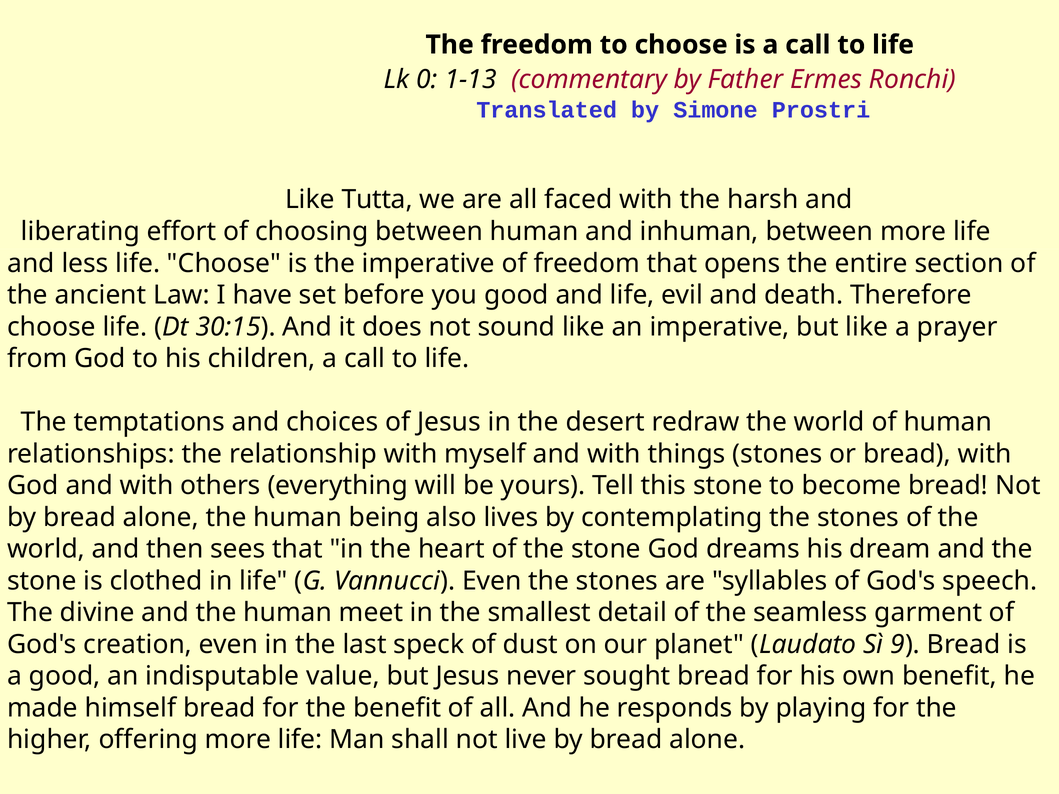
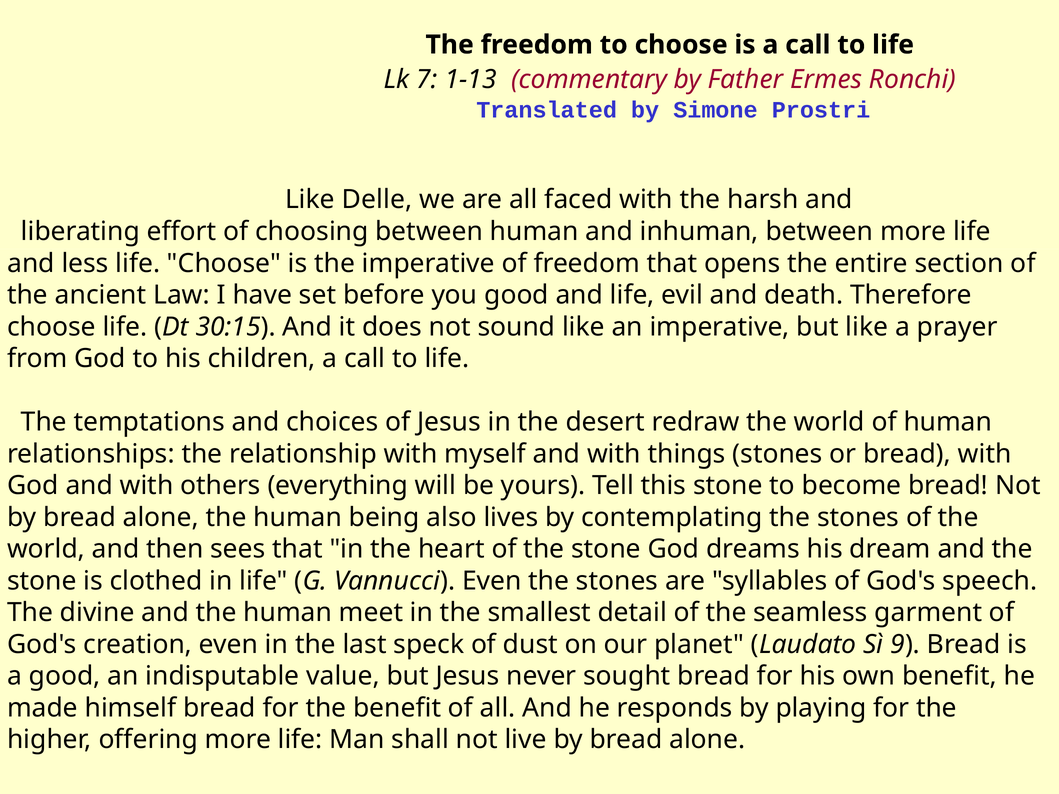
0: 0 -> 7 (427, 79)
Tutta: Tutta -> Delle (377, 200)
